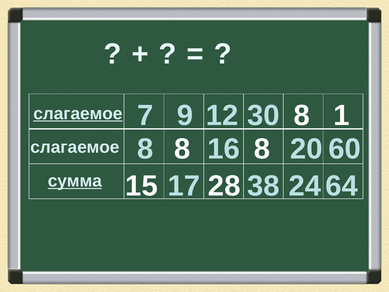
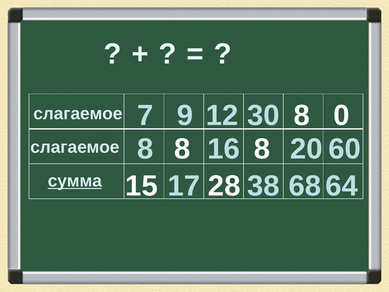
1: 1 -> 0 (342, 115)
слагаемое underline: present -> none (78, 113)
24: 24 -> 68 (305, 186)
